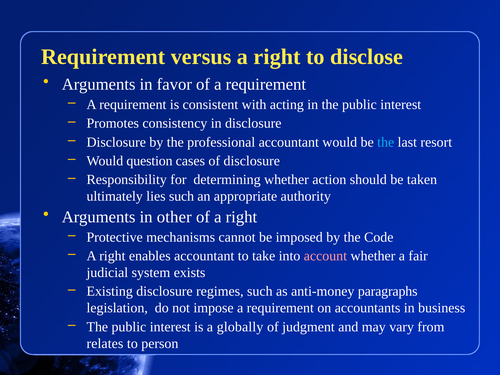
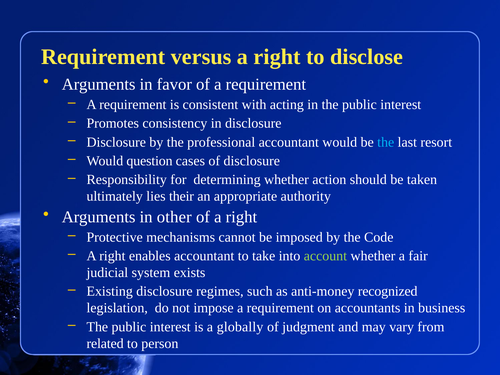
lies such: such -> their (182, 196)
account colour: pink -> light green (325, 256)
paragraphs: paragraphs -> recognized (388, 291)
relates: relates -> related (105, 344)
